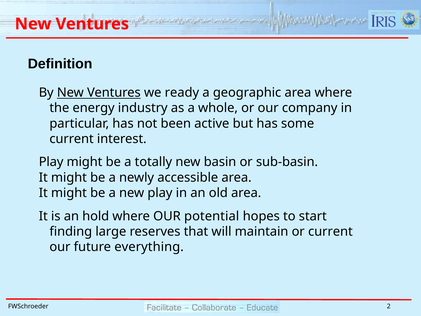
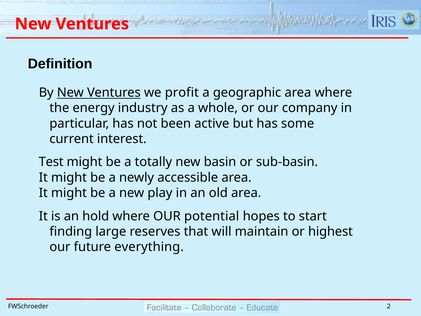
ready: ready -> profit (182, 92)
Play: Play -> Test (51, 162)
or current: current -> highest (330, 231)
